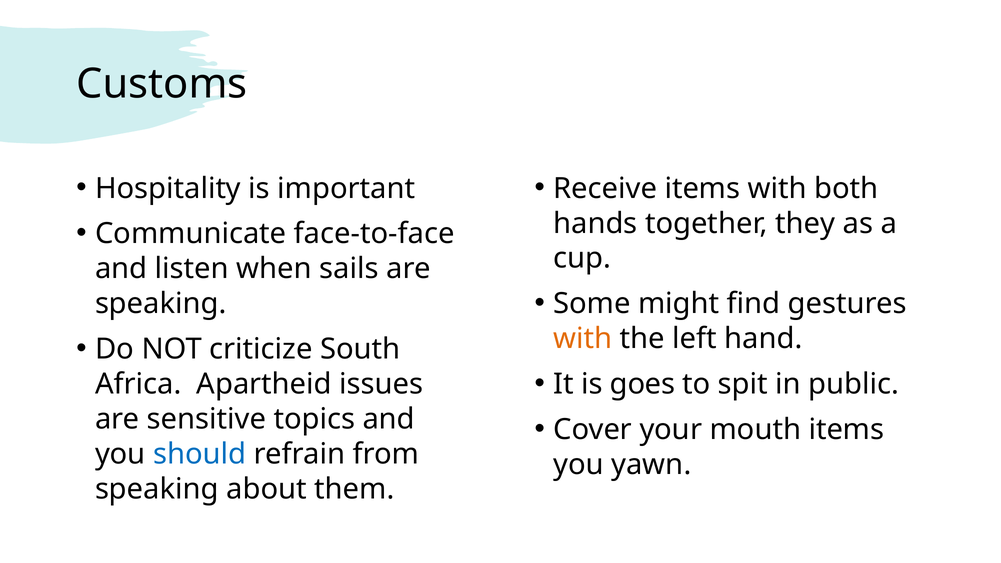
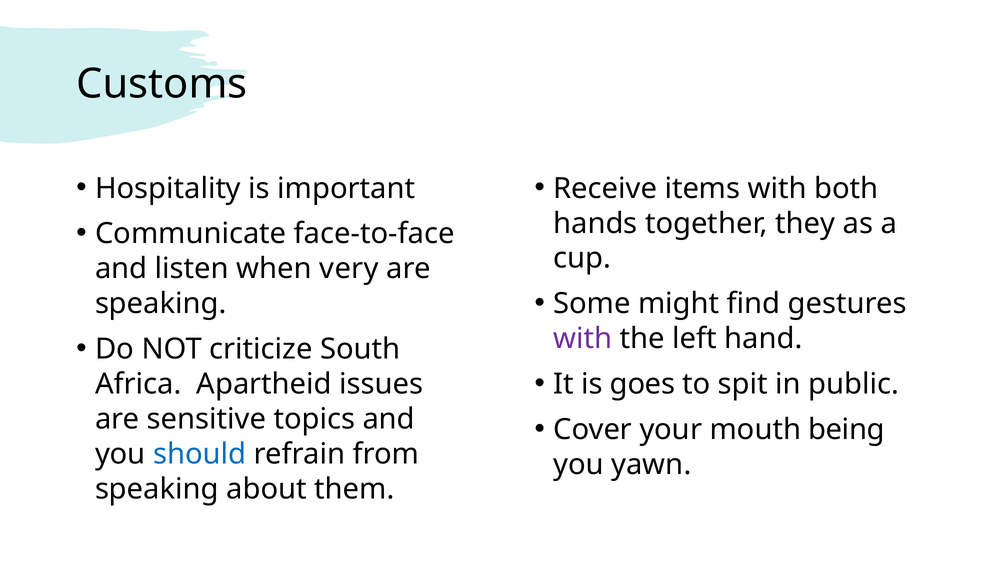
sails: sails -> very (349, 269)
with colour: orange -> purple (583, 339)
mouth items: items -> being (847, 430)
